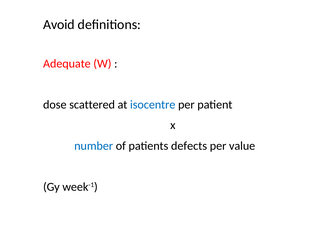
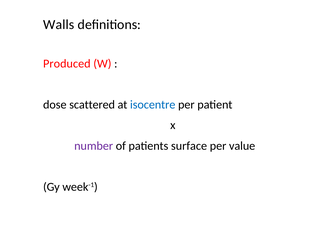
Avoid: Avoid -> Walls (59, 25)
Adequate: Adequate -> Produced (67, 64)
number colour: blue -> purple (94, 146)
defects: defects -> surface (189, 146)
